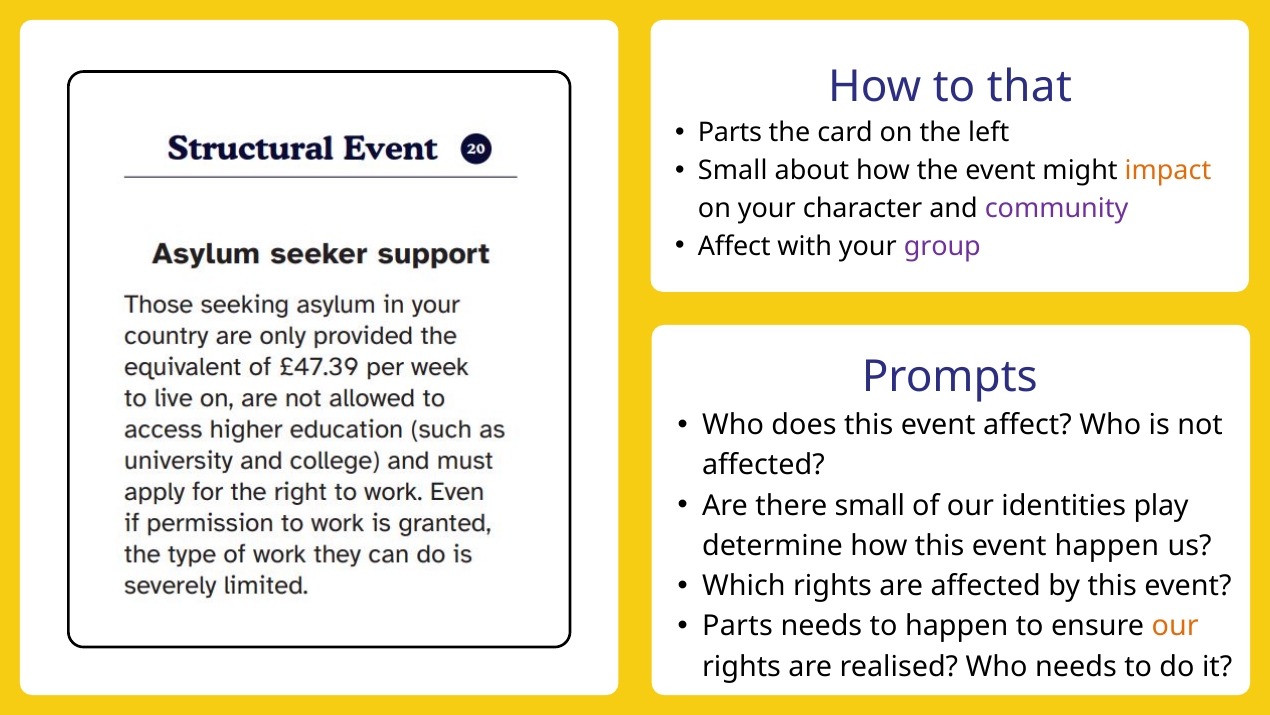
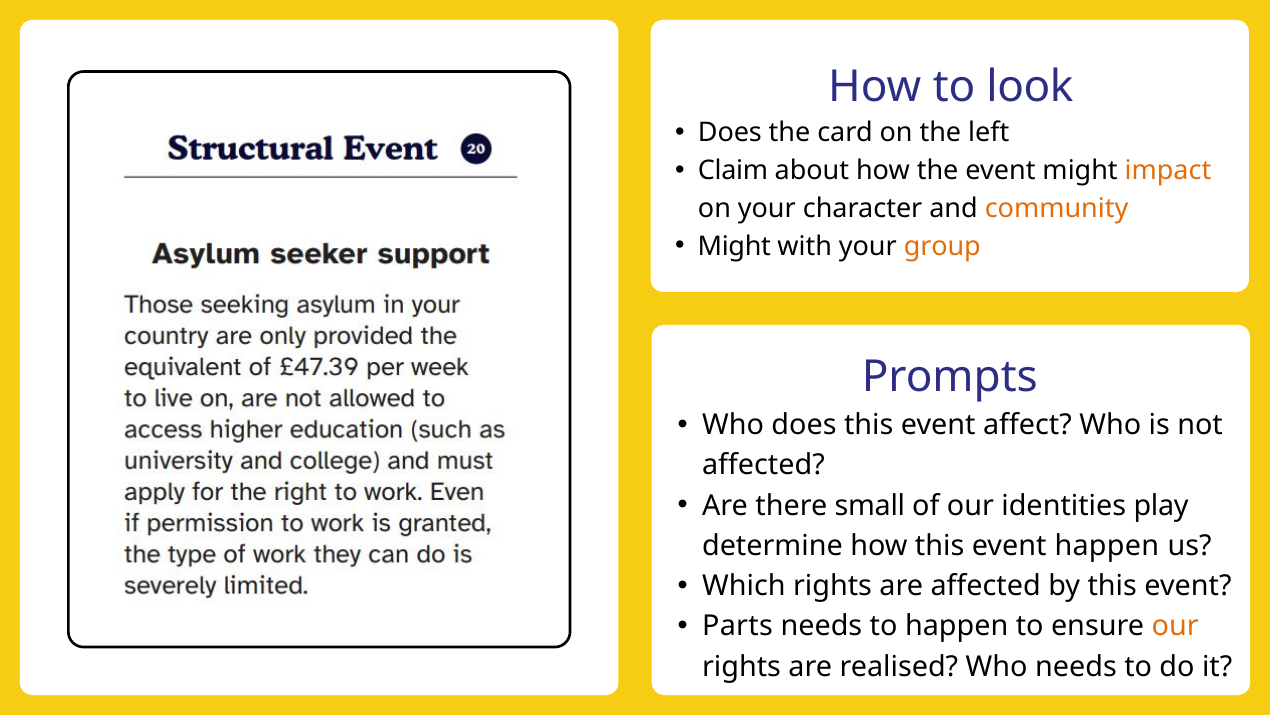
that: that -> look (1030, 87)
Parts: Parts -> Does (730, 133)
Small: Small -> Claim (733, 171)
community colour: purple -> orange (1057, 208)
Affect: Affect -> Might (734, 246)
group colour: purple -> orange (942, 246)
